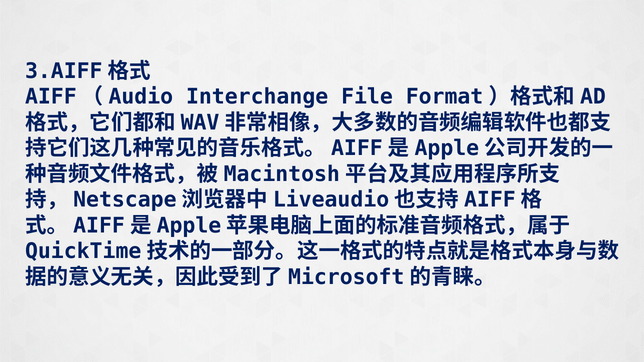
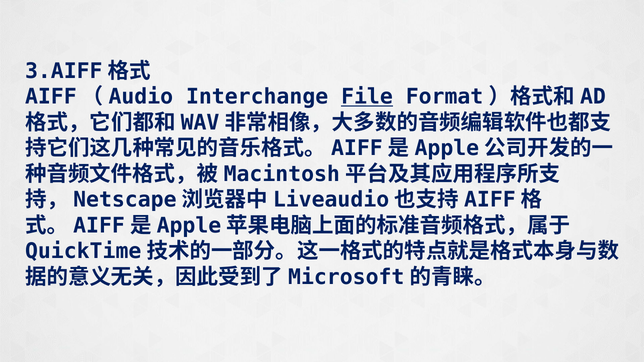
File underline: none -> present (367, 97)
